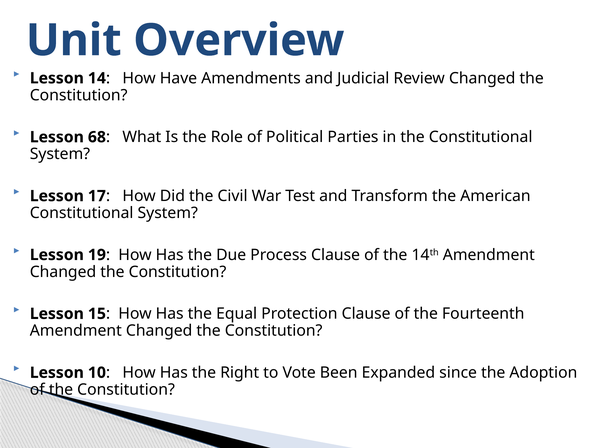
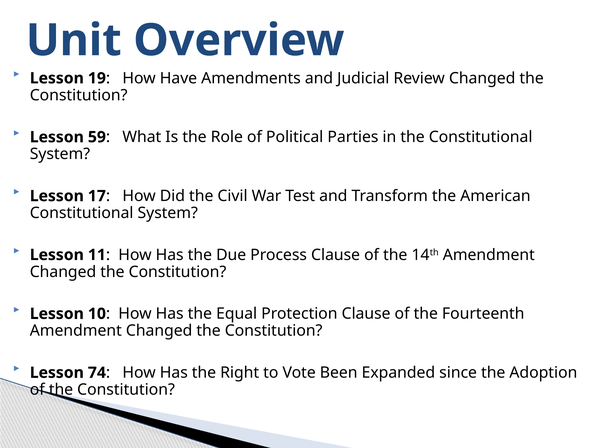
14: 14 -> 19 (97, 78)
68: 68 -> 59 (97, 137)
19: 19 -> 11 (97, 255)
15: 15 -> 10 (97, 314)
10: 10 -> 74 (97, 373)
